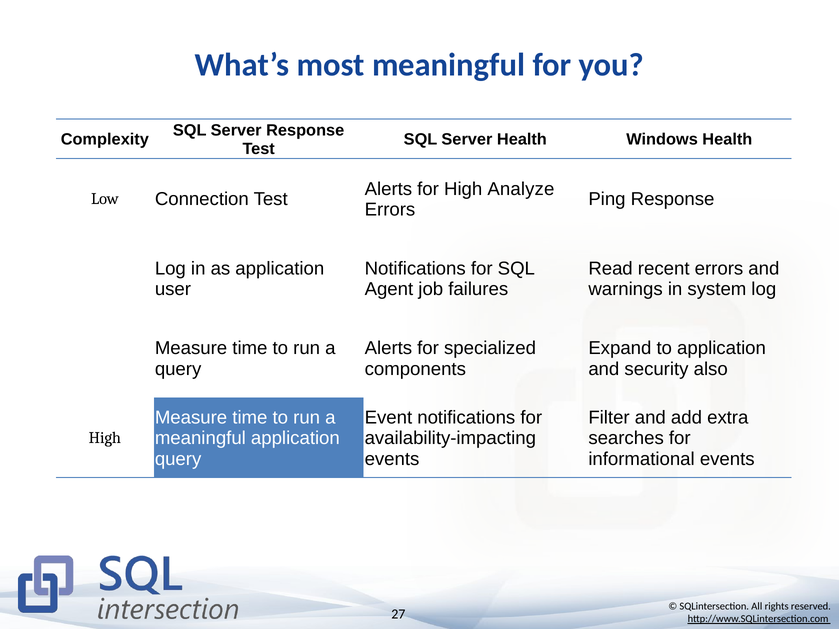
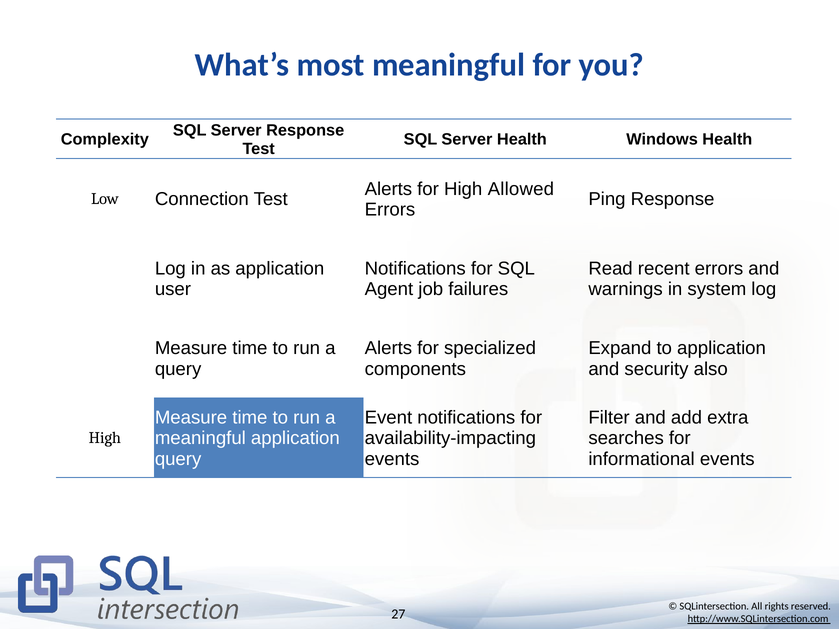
Analyze: Analyze -> Allowed (521, 189)
